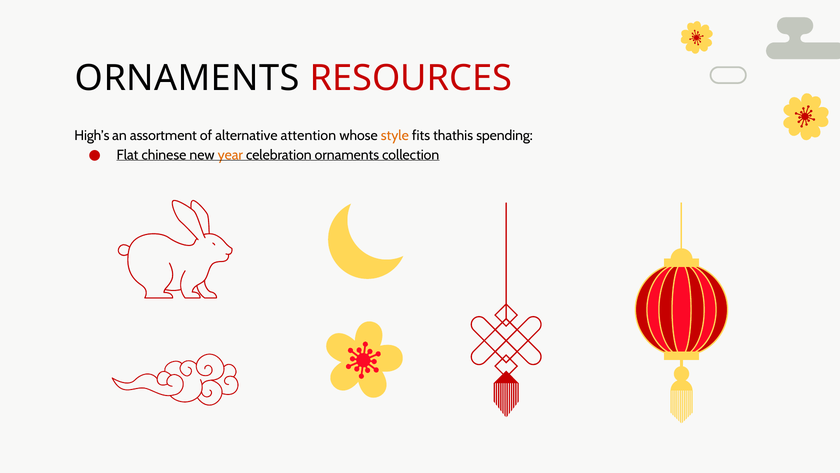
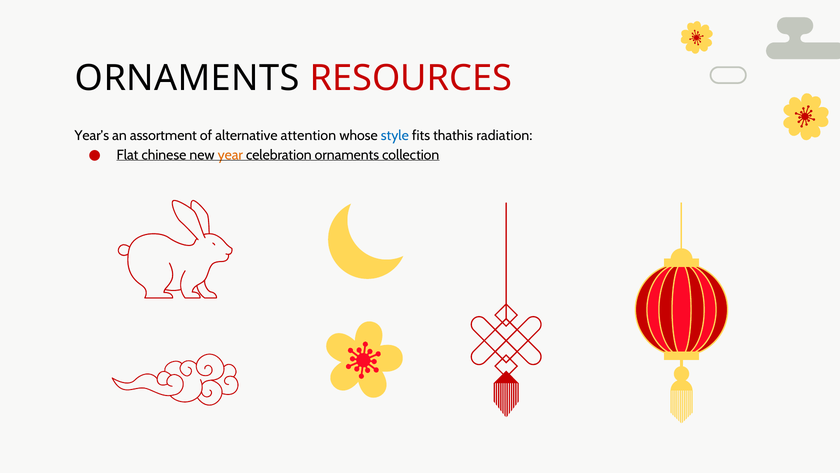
High’s: High’s -> Year’s (92, 135)
style colour: orange -> blue (395, 135)
spending: spending -> radiation (504, 135)
